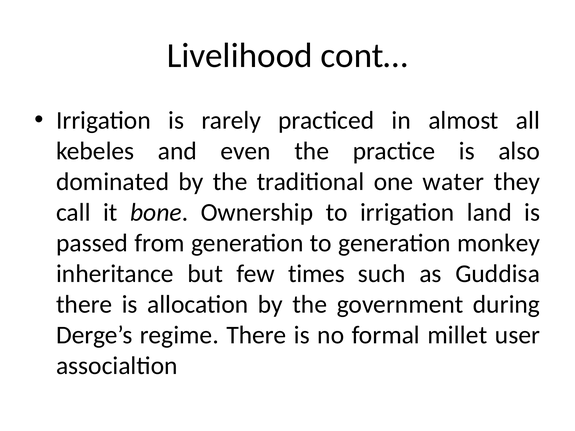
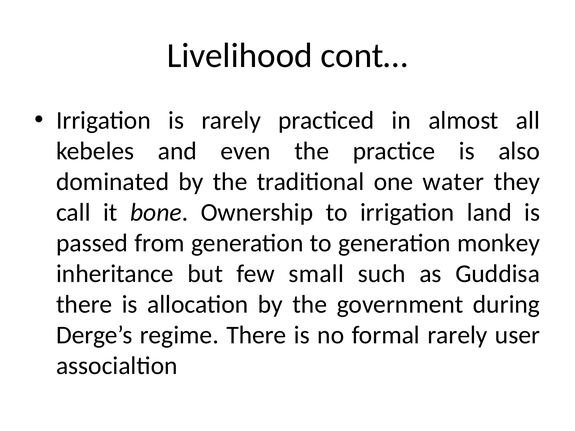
times: times -> small (316, 274)
formal millet: millet -> rarely (457, 335)
